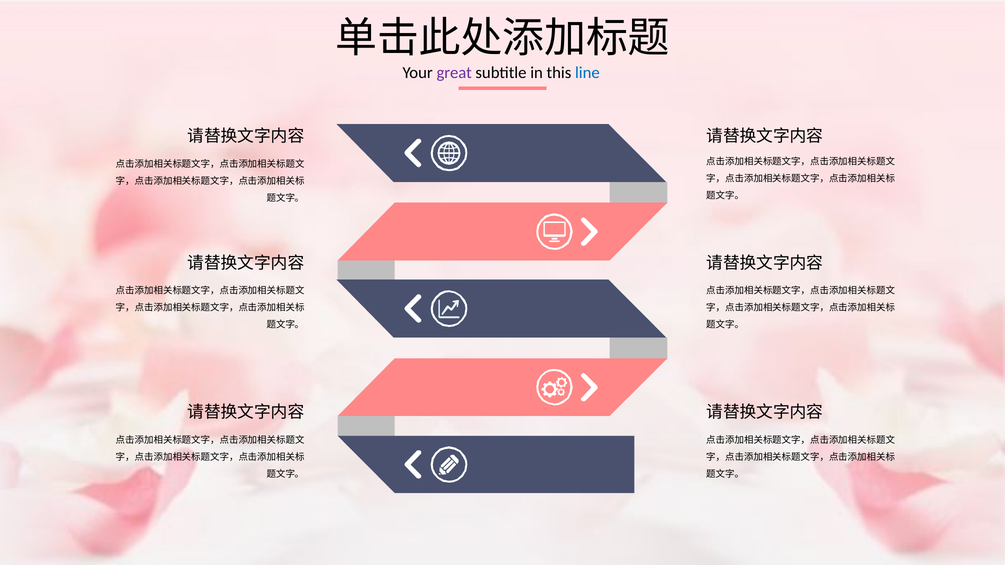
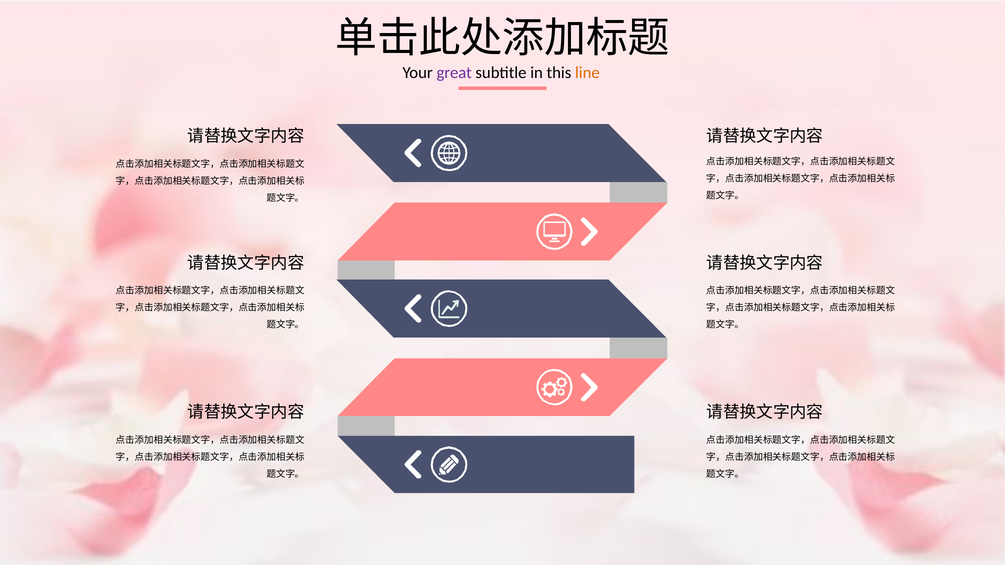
line colour: blue -> orange (587, 73)
